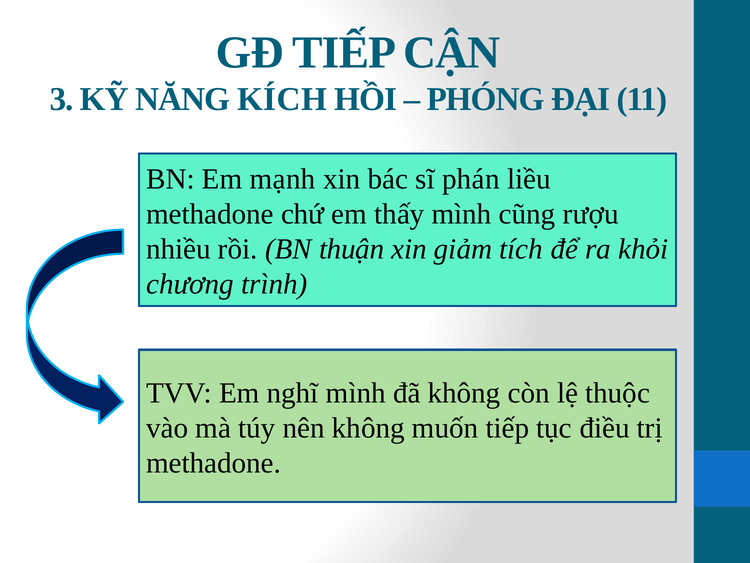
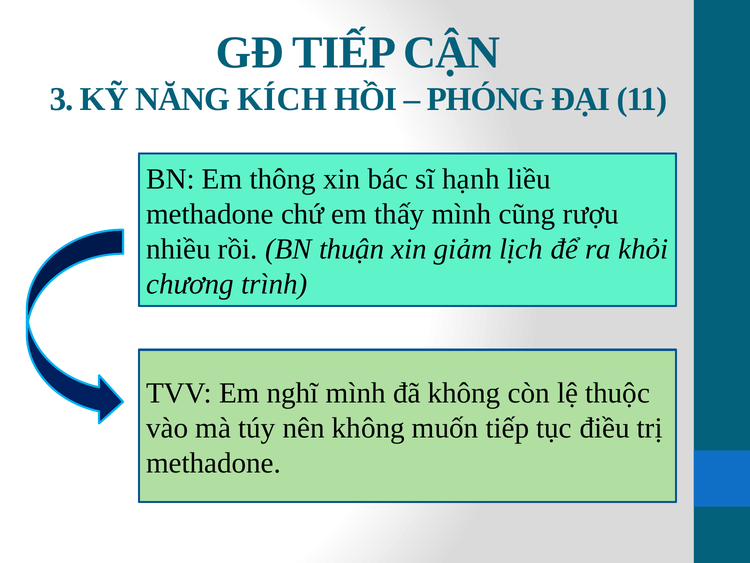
mạnh: mạnh -> thông (283, 179)
phán: phán -> hạnh (471, 179)
tích: tích -> lịch (521, 249)
